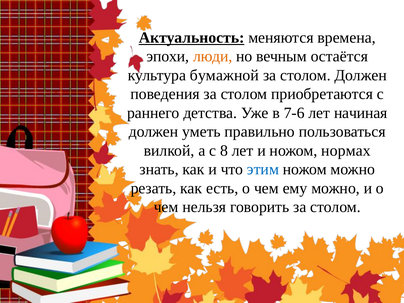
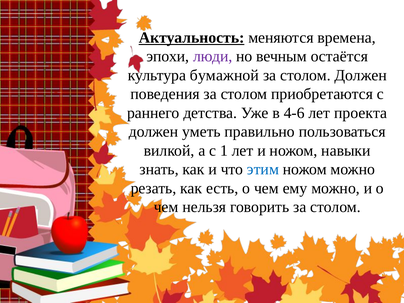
люди colour: orange -> purple (213, 56)
7-6: 7-6 -> 4-6 (294, 113)
начиная: начиная -> проекта (361, 113)
8: 8 -> 1 (224, 151)
нормах: нормах -> навыки (346, 151)
